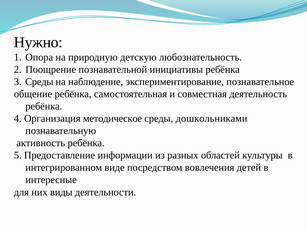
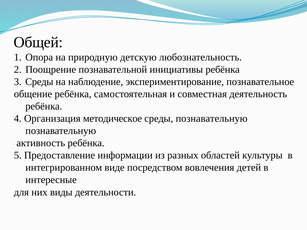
Нужно: Нужно -> Общей (38, 42)
среды дошкольниками: дошкольниками -> познавательную (212, 119)
